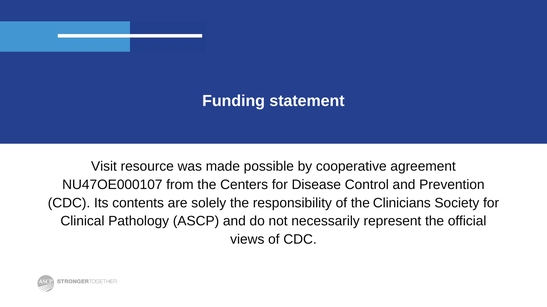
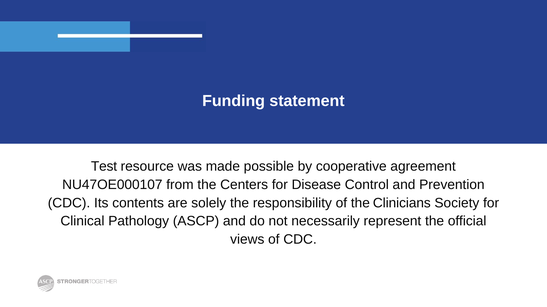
Visit: Visit -> Test (104, 167)
